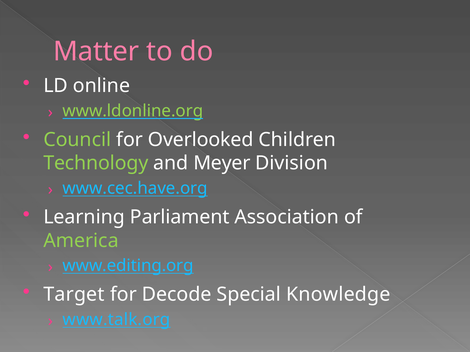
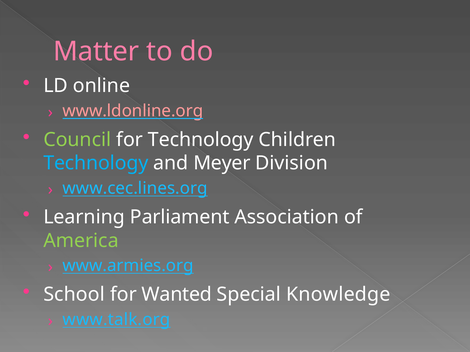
www.ldonline.org colour: light green -> pink (133, 111)
for Overlooked: Overlooked -> Technology (201, 140)
Technology colour: light green -> light blue (96, 163)
www.cec.have.org: www.cec.have.org -> www.cec.lines.org (135, 189)
www.editing.org: www.editing.org -> www.armies.org (128, 266)
Target: Target -> School (74, 295)
Decode: Decode -> Wanted (177, 295)
